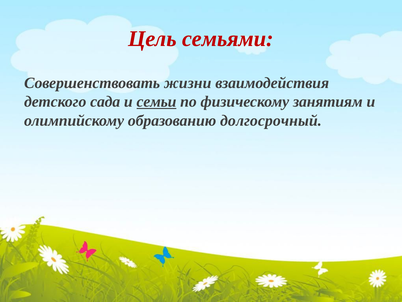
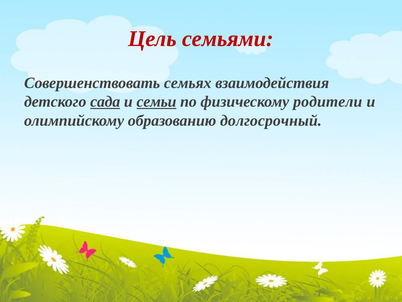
жизни: жизни -> семьях (188, 83)
сада underline: none -> present (105, 102)
занятиям: занятиям -> родители (328, 102)
